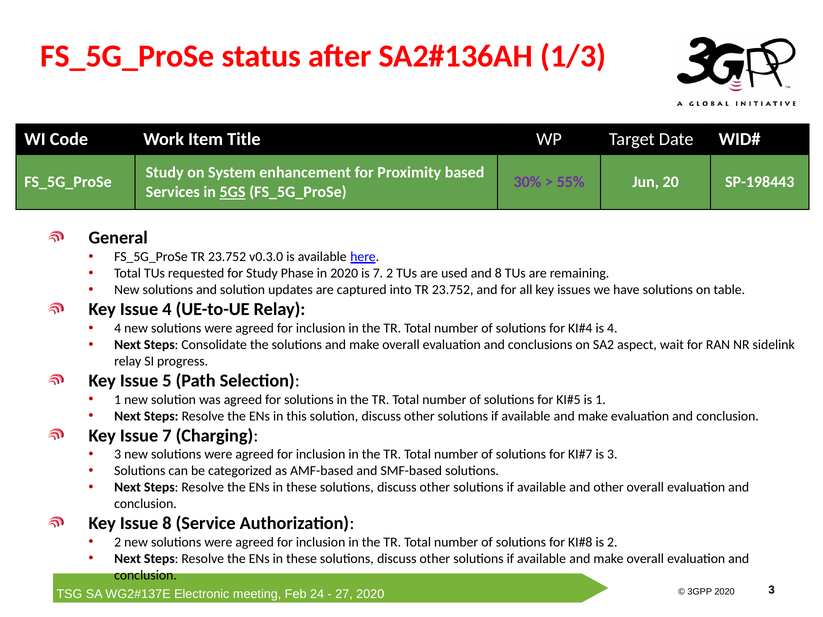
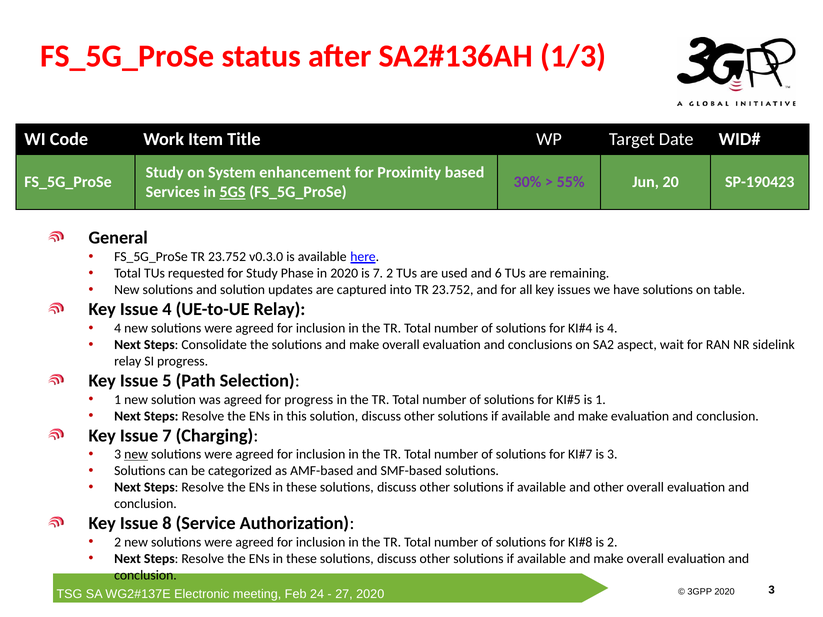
SP-198443: SP-198443 -> SP-190423 (760, 182)
and 8: 8 -> 6 (498, 274)
for solutions: solutions -> progress (309, 400)
new underline: none -> present (136, 455)
